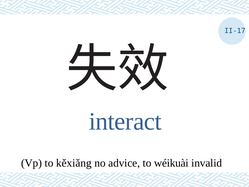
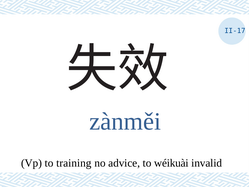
interact: interact -> zànměi (125, 121)
kěxiǎng: kěxiǎng -> training (74, 163)
